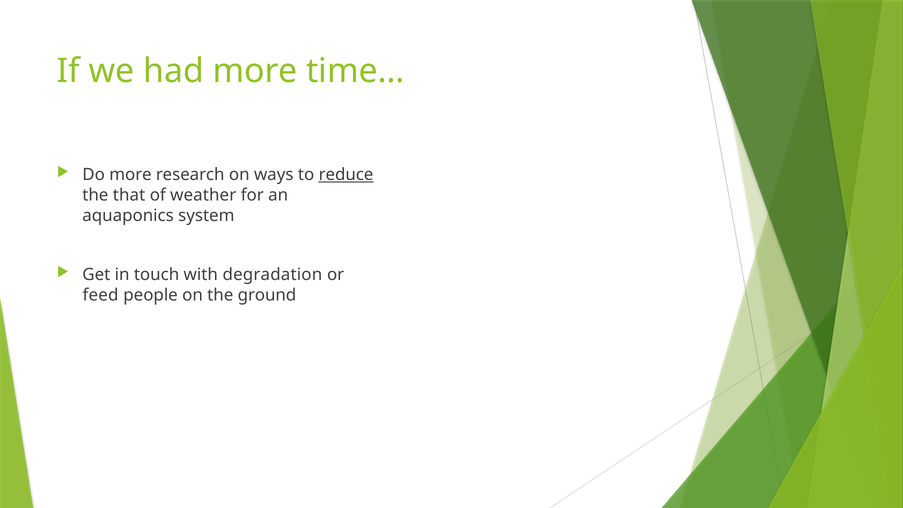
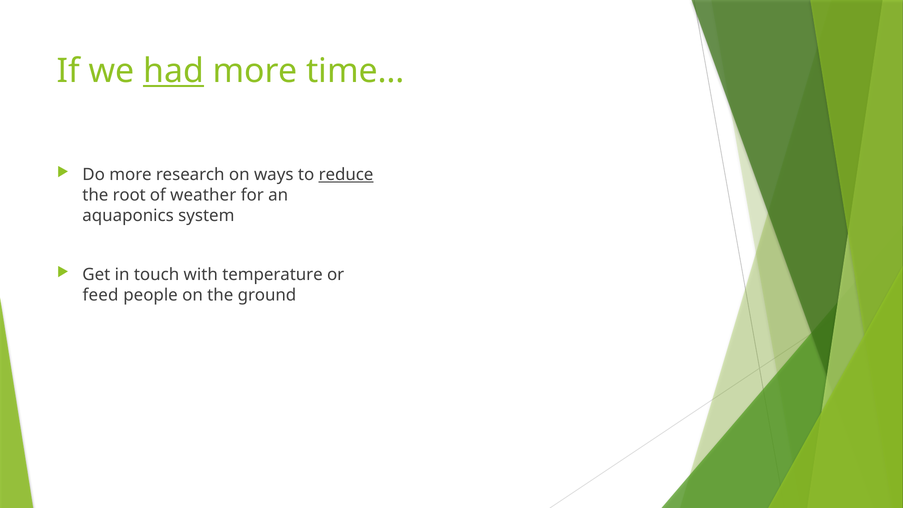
had underline: none -> present (174, 71)
that: that -> root (129, 195)
degradation: degradation -> temperature (273, 275)
